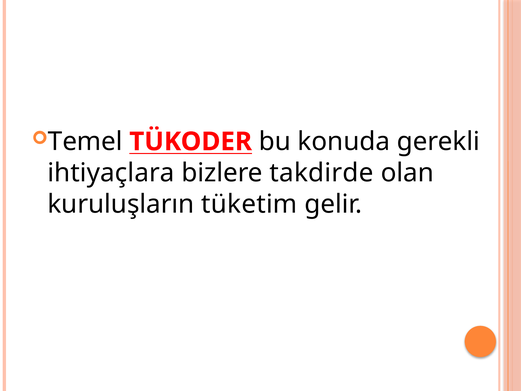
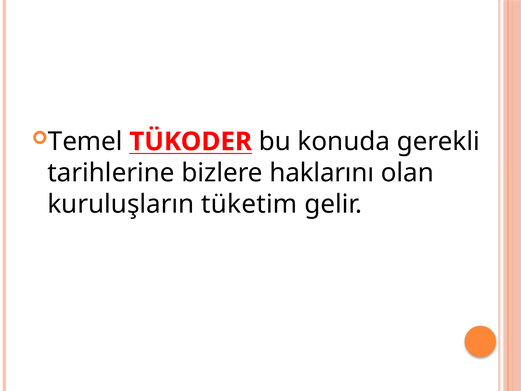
ihtiyaçlara: ihtiyaçlara -> tarihlerine (111, 173)
takdirde: takdirde -> haklarını (322, 173)
